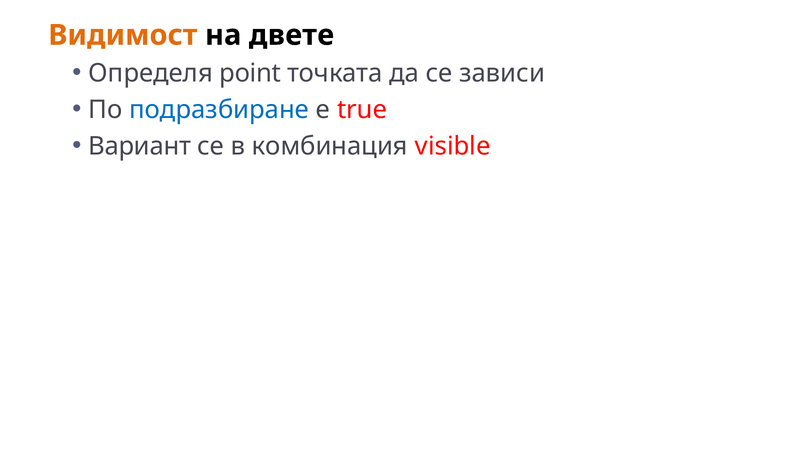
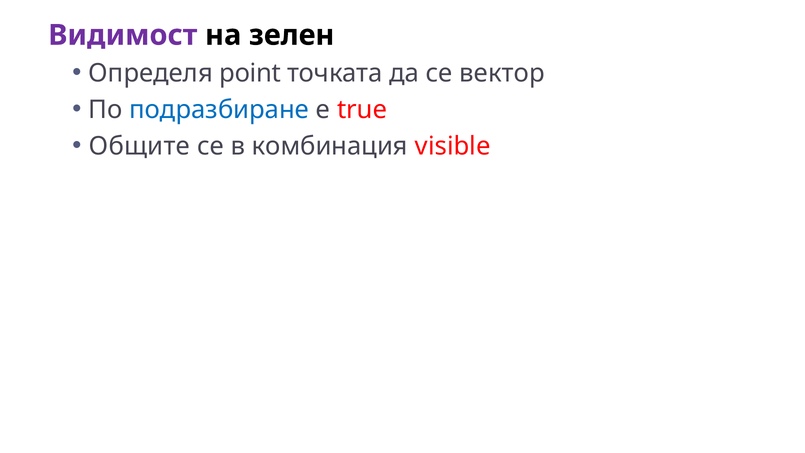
Видимост colour: orange -> purple (123, 35)
двете: двете -> зелен (292, 35)
зависи: зависи -> вектор (502, 73)
Вариант: Вариант -> Общите (139, 146)
